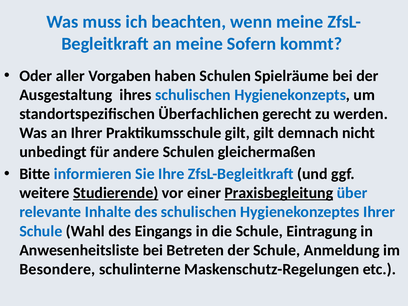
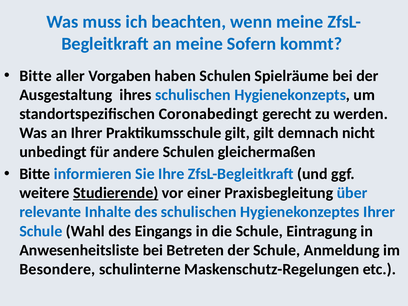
Oder: Oder -> Bitte (36, 76)
Überfachlichen: Überfachlichen -> Coronabedingt (209, 114)
Praxisbegleitung underline: present -> none (279, 193)
